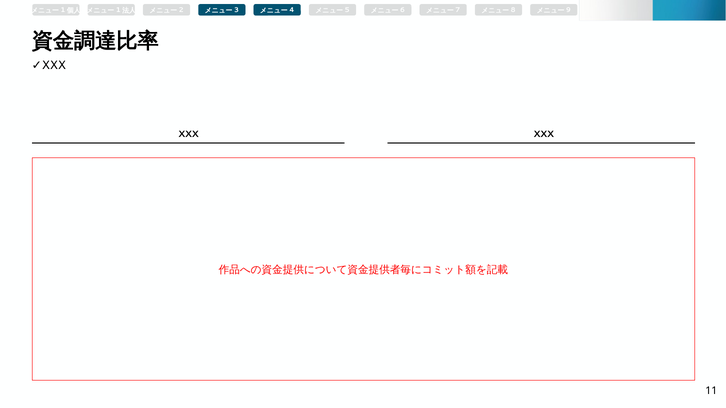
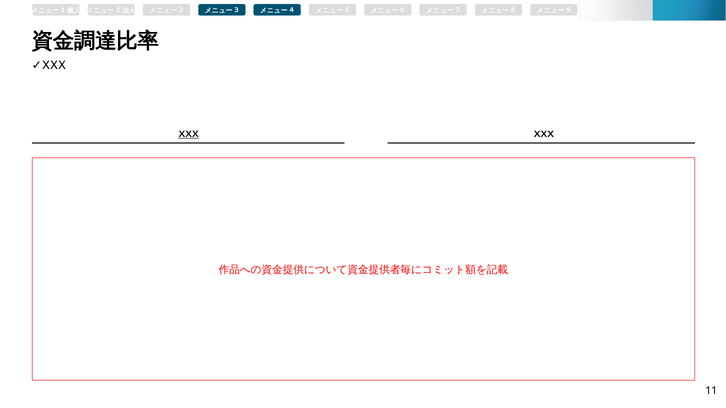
XXX underline: none -> present (188, 135)
